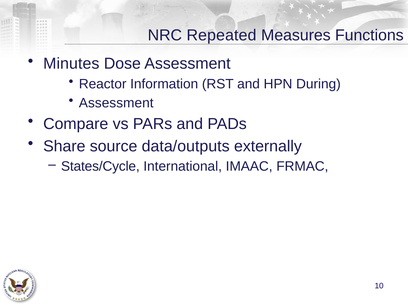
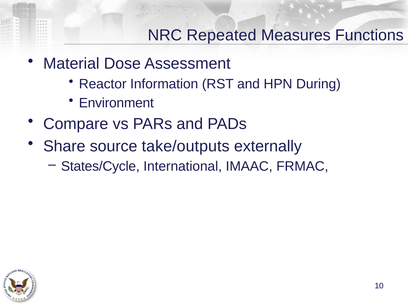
Minutes: Minutes -> Material (71, 64)
Assessment: Assessment -> Environment (116, 103)
data/outputs: data/outputs -> take/outputs (186, 146)
